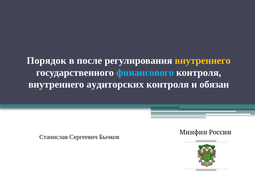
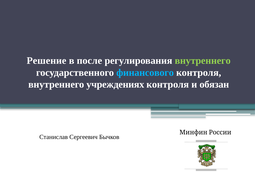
Порядок: Порядок -> Решение (47, 60)
внутреннего colour: yellow -> light green (203, 60)
аудиторских: аудиторских -> учреждениях (115, 84)
